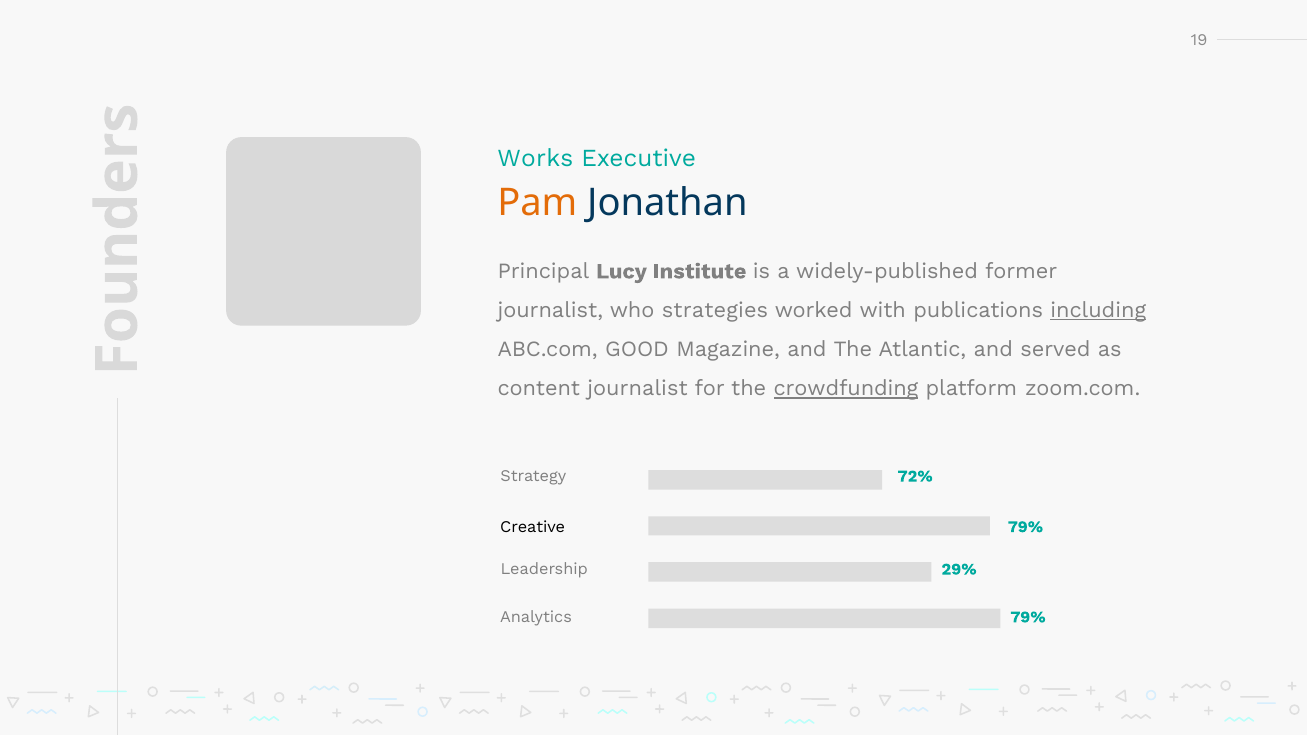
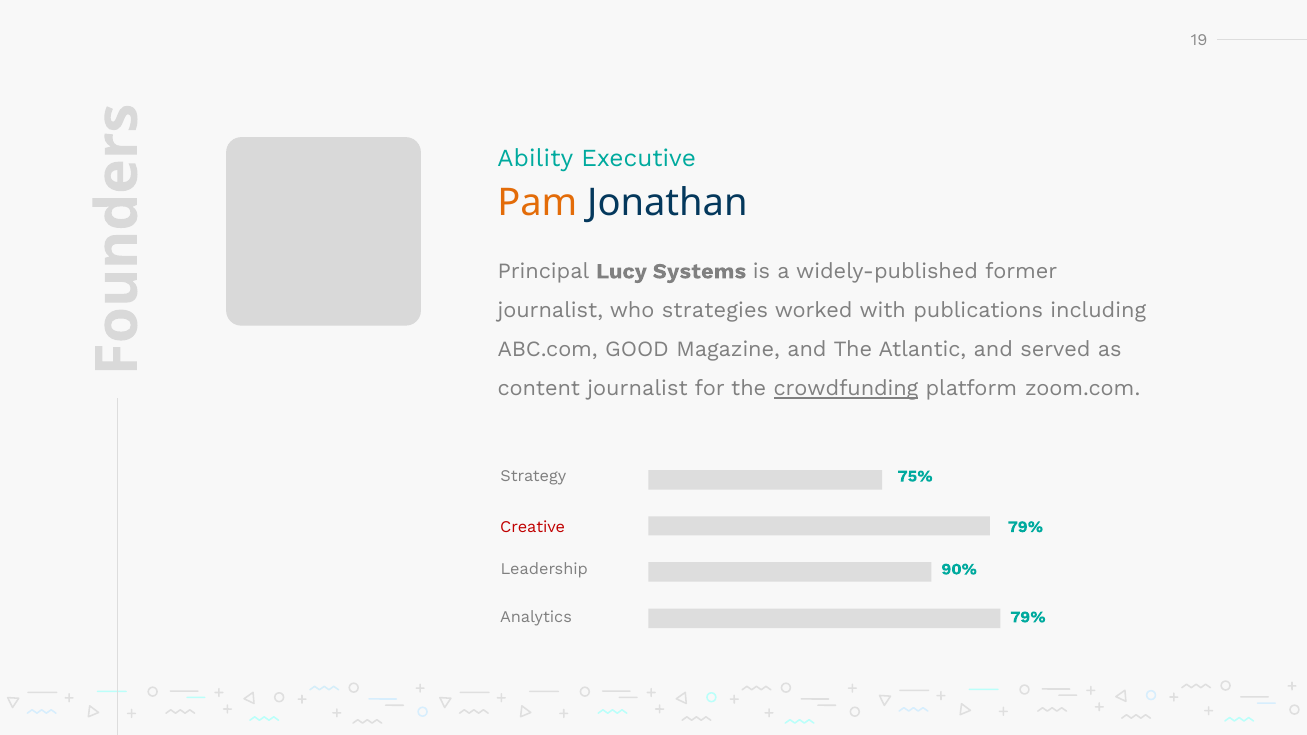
Works: Works -> Ability (535, 158)
Institute: Institute -> Systems (699, 271)
including underline: present -> none (1098, 310)
72%: 72% -> 75% (915, 476)
Creative colour: black -> red (533, 527)
29%: 29% -> 90% (959, 569)
